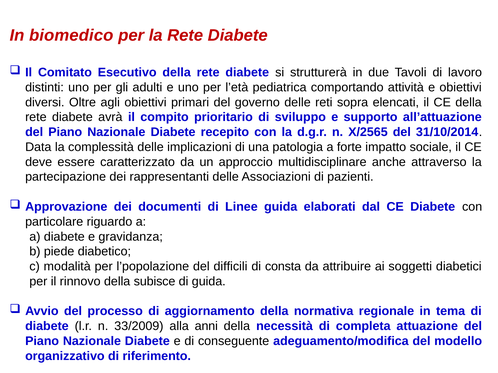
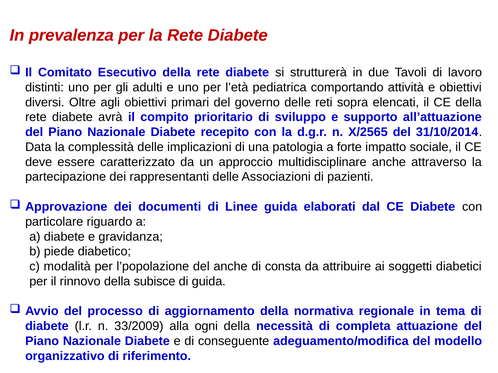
biomedico: biomedico -> prevalenza (71, 35)
del difficili: difficili -> anche (231, 267)
anni: anni -> ogni (206, 327)
